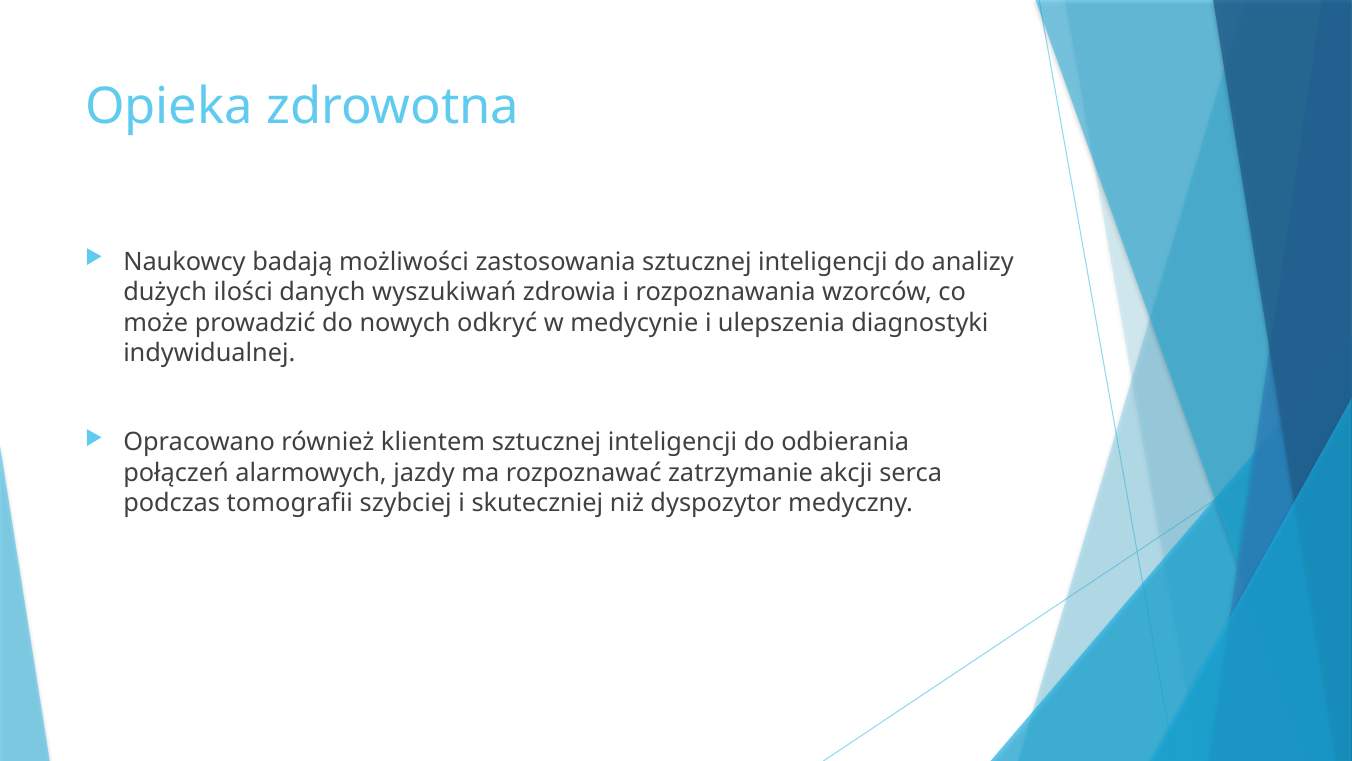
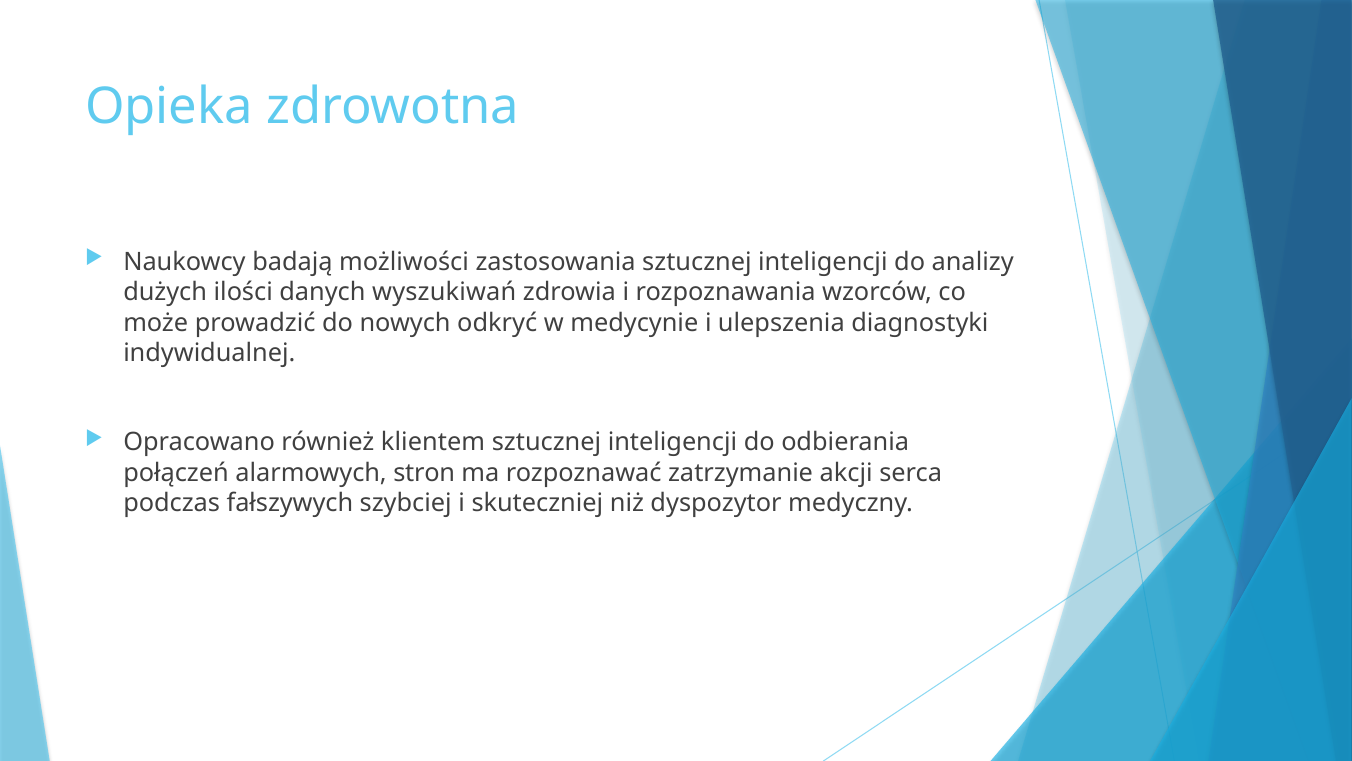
jazdy: jazdy -> stron (424, 472)
tomografii: tomografii -> fałszywych (290, 503)
